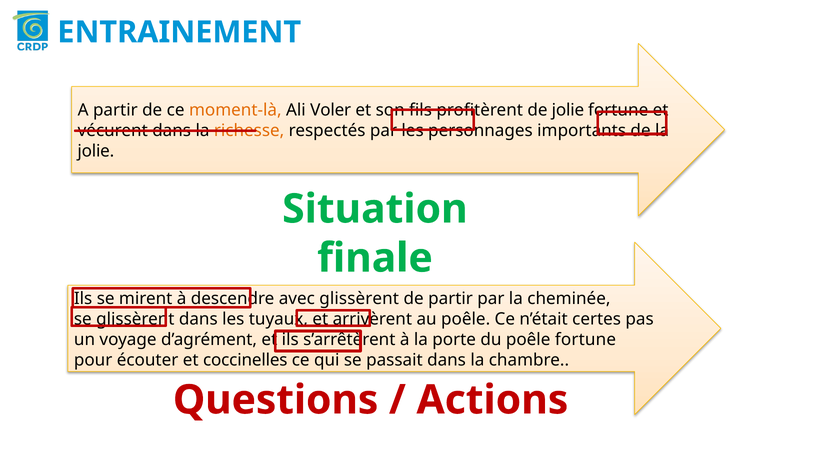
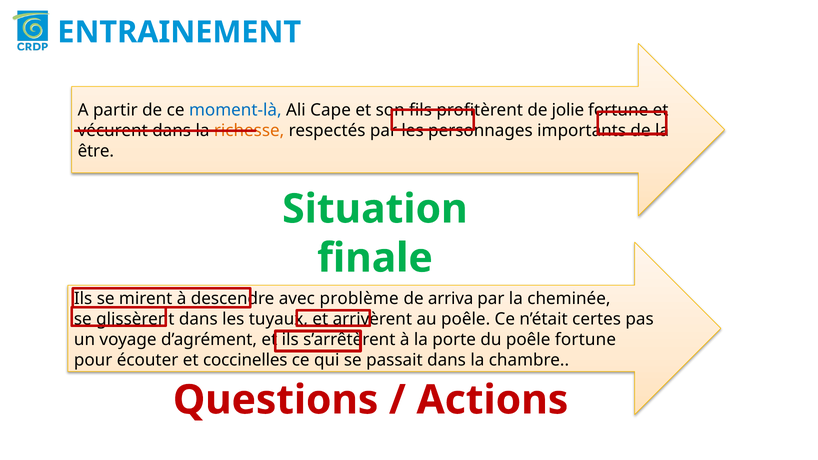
moment-là colour: orange -> blue (235, 110)
Voler: Voler -> Cape (331, 110)
jolie: jolie -> être (96, 151)
avec glissèrent: glissèrent -> problème (359, 299)
de partir: partir -> arriva (451, 299)
